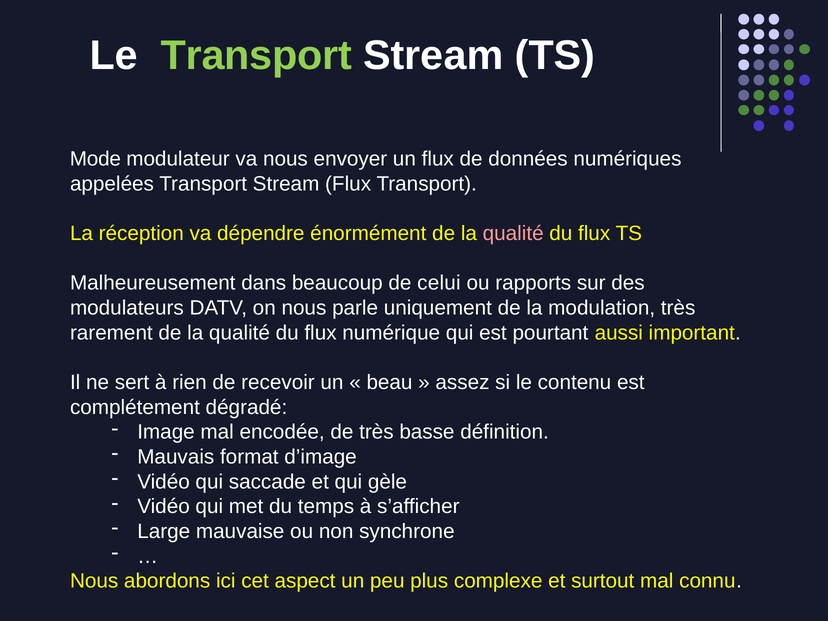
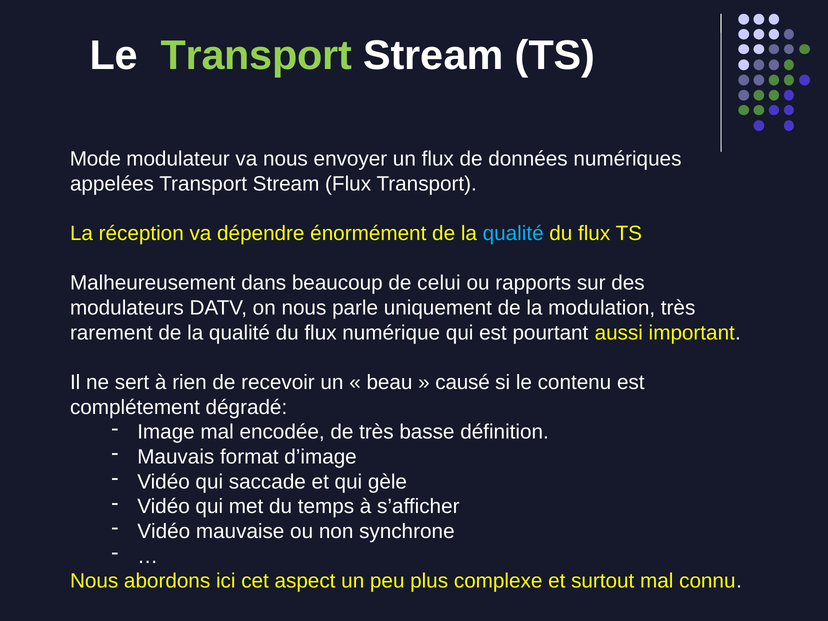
qualité colour: pink -> light blue (513, 233)
assez: assez -> causé (463, 382)
Large: Large -> Vidéo (164, 531)
